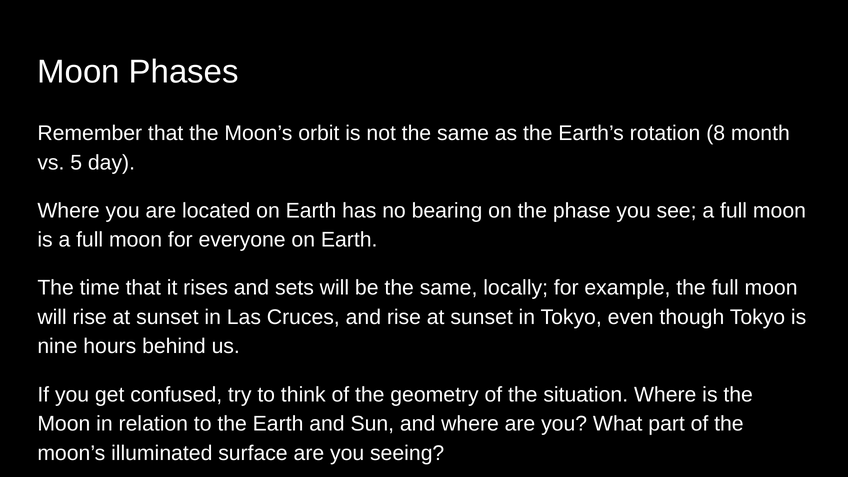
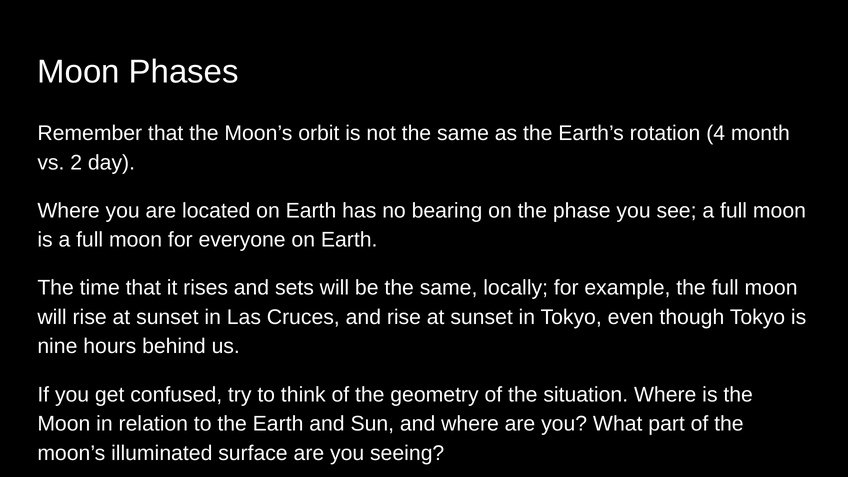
8: 8 -> 4 (716, 133)
5: 5 -> 2 (76, 163)
